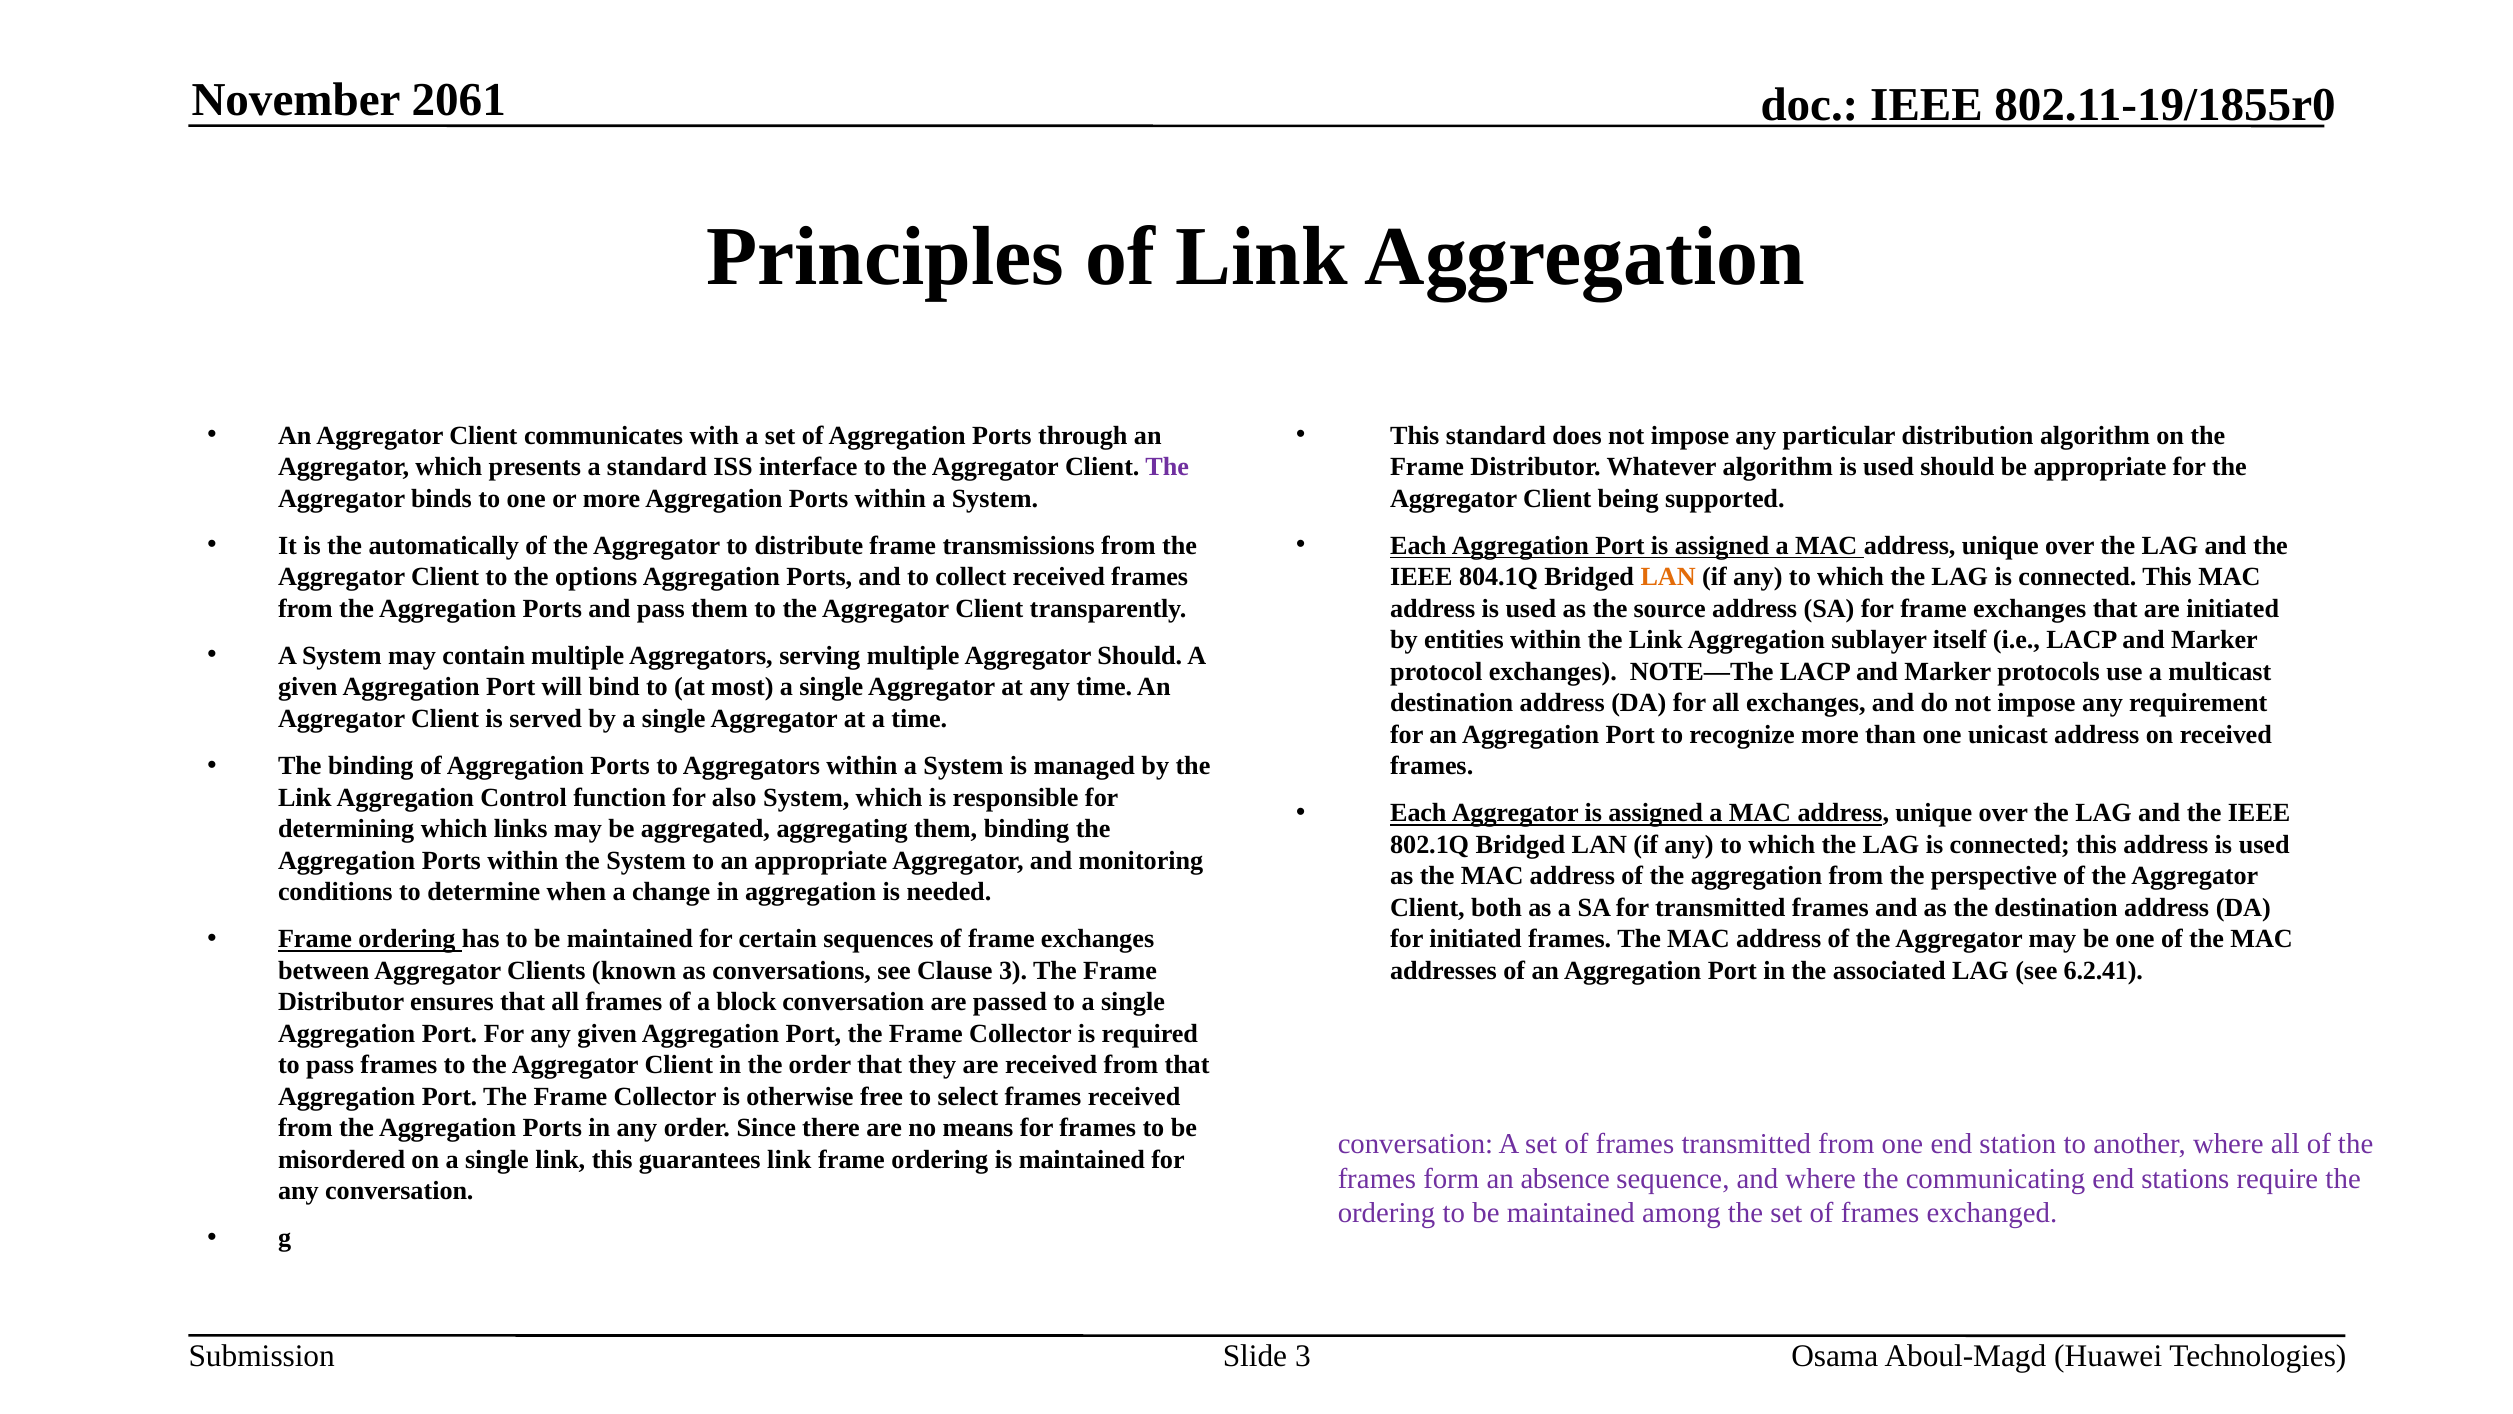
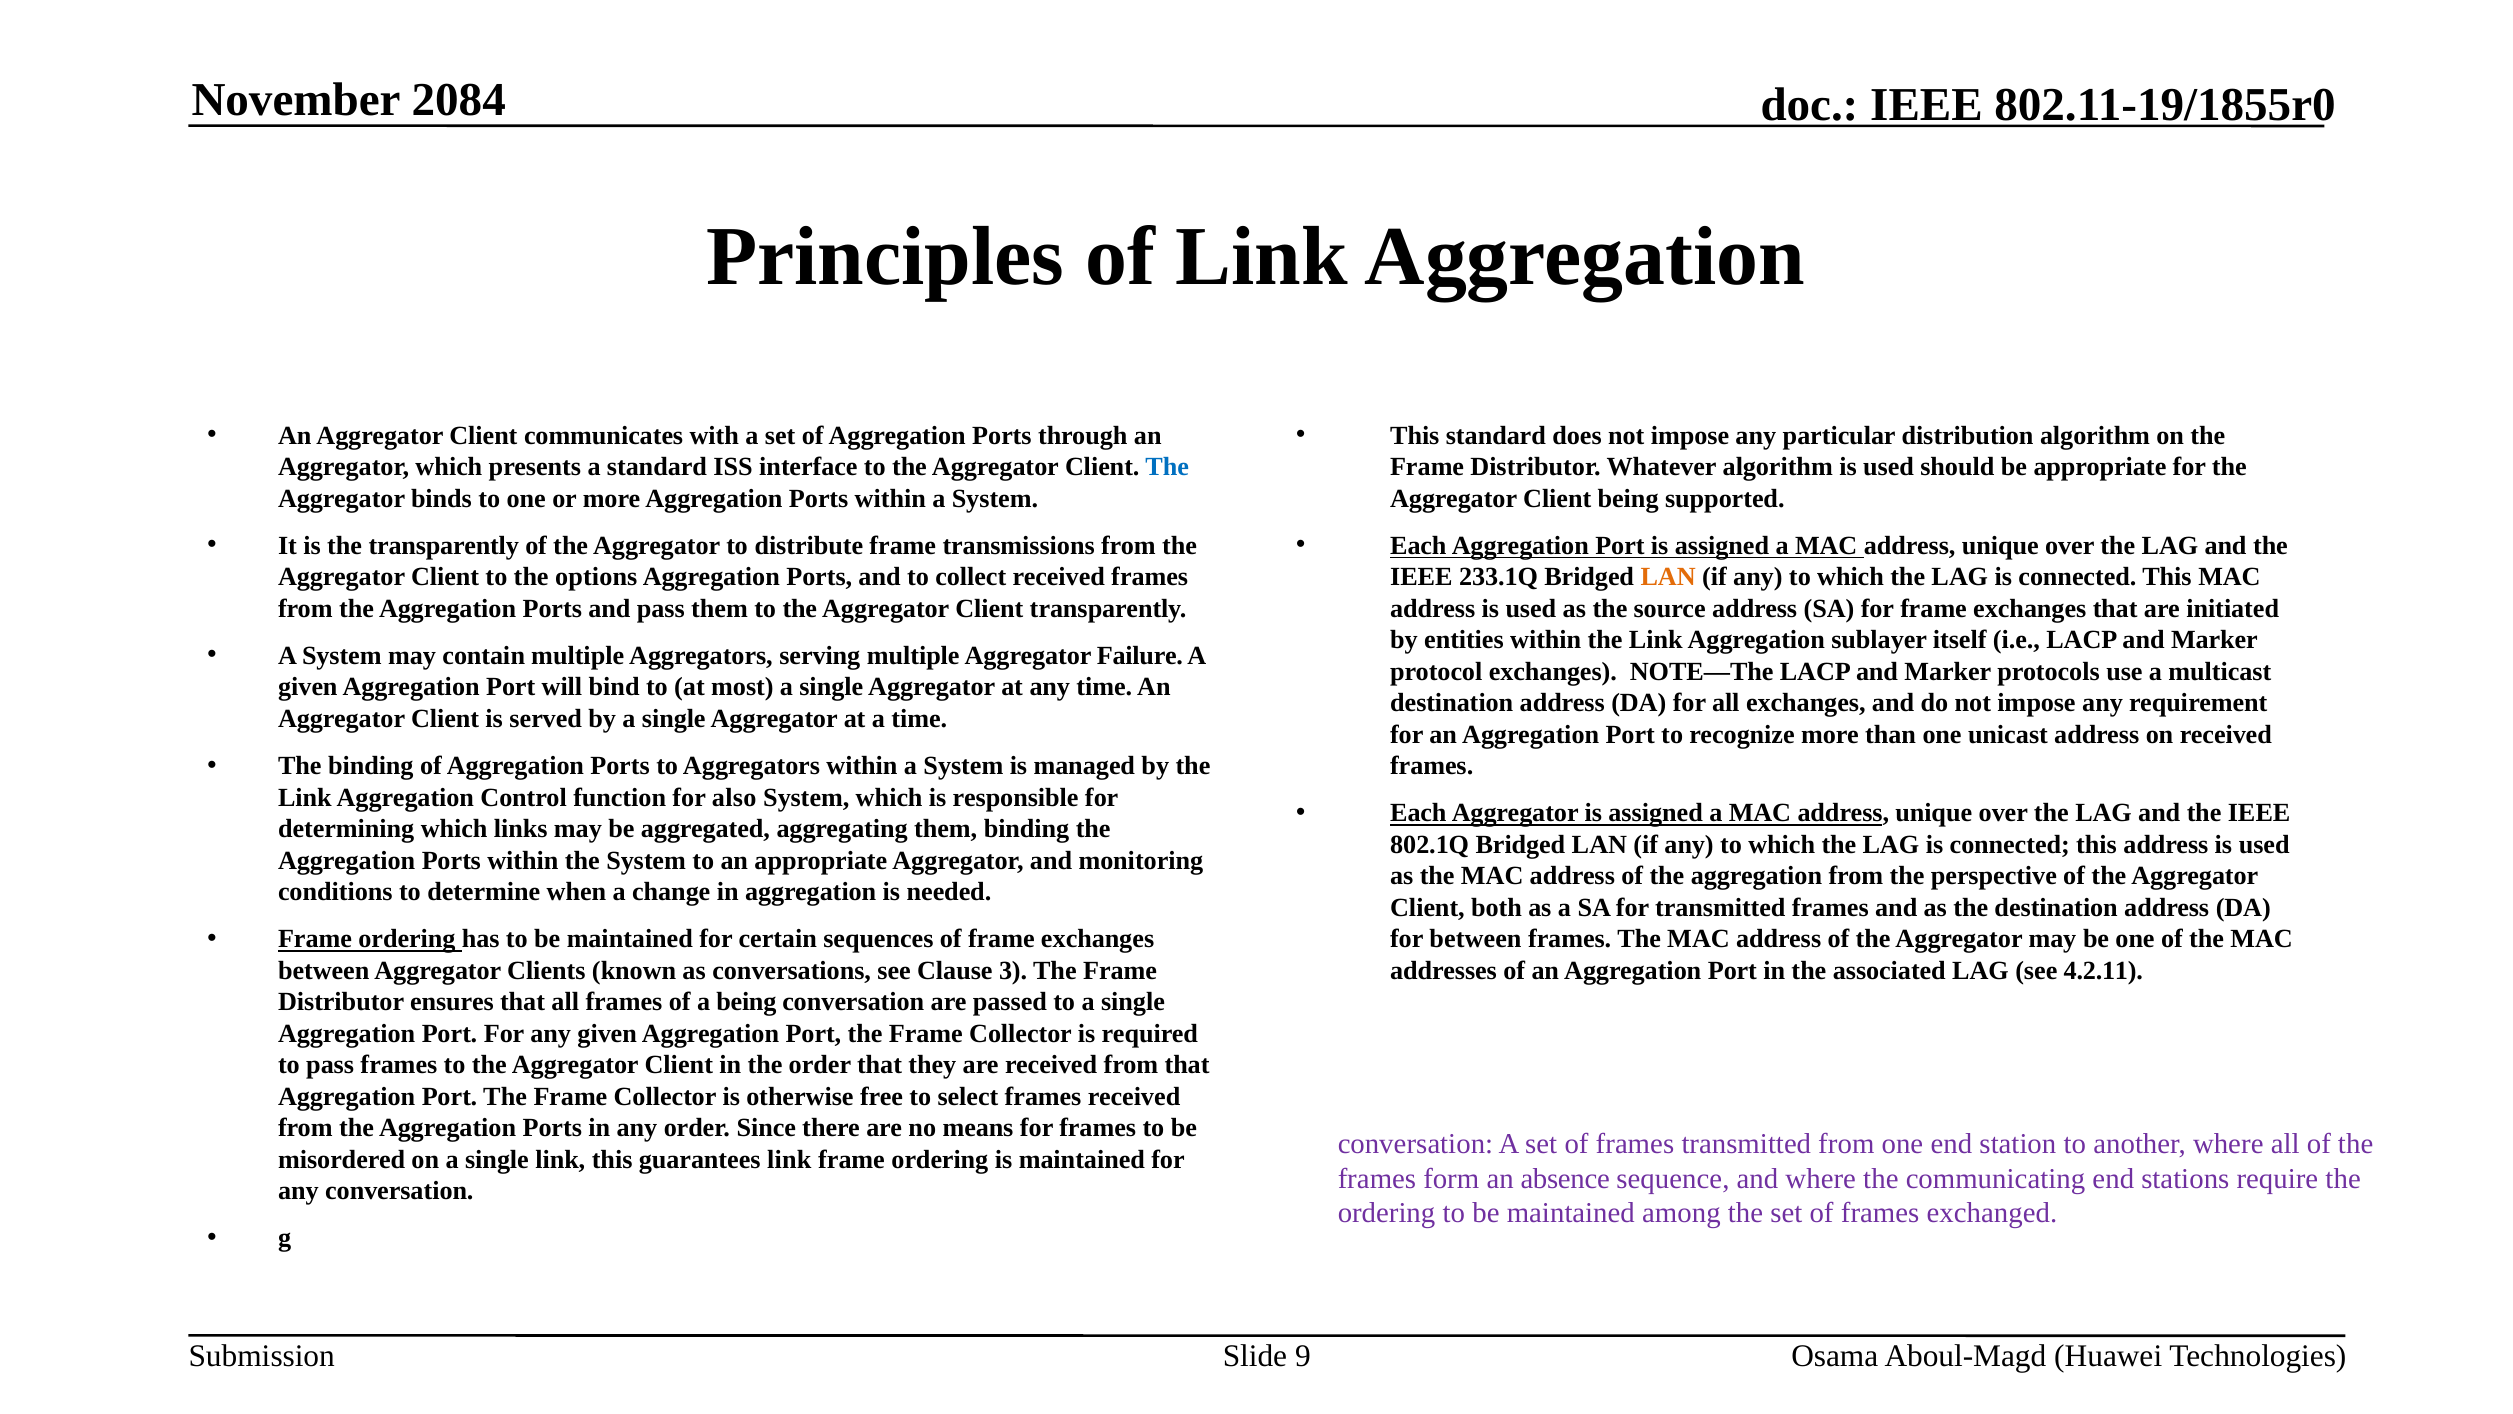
2061: 2061 -> 2084 (459, 100)
The colour: purple -> blue (1167, 467)
the automatically: automatically -> transparently (444, 545)
804.1Q: 804.1Q -> 233.1Q (1498, 577)
Aggregator Should: Should -> Failure (1140, 656)
for initiated: initiated -> between (1476, 939)
6.2.41: 6.2.41 -> 4.2.11 (2103, 970)
a block: block -> being (746, 1002)
Slide 3: 3 -> 9 (1303, 1356)
